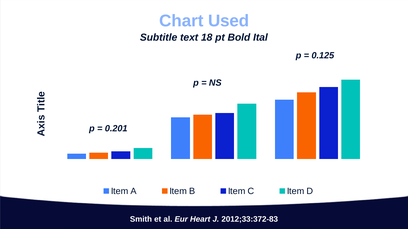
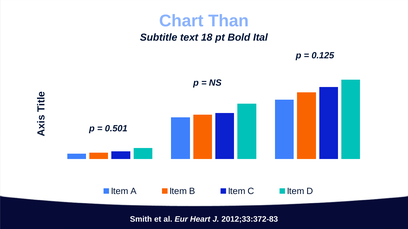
Used: Used -> Than (228, 21)
0.201: 0.201 -> 0.501 (116, 129)
